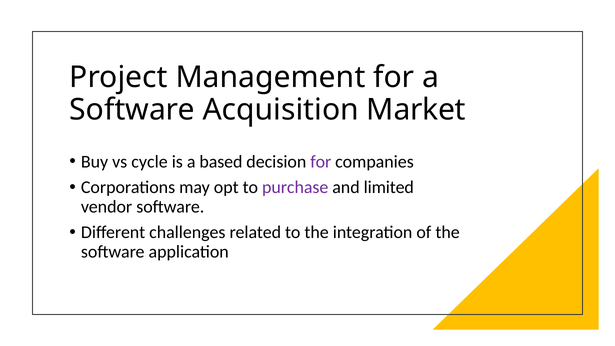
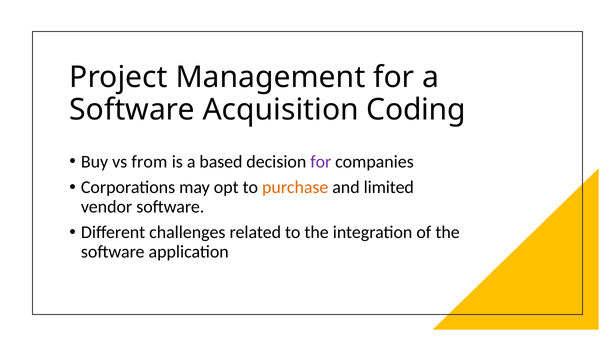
Market: Market -> Coding (416, 110)
cycle: cycle -> from (149, 162)
purchase colour: purple -> orange (295, 187)
